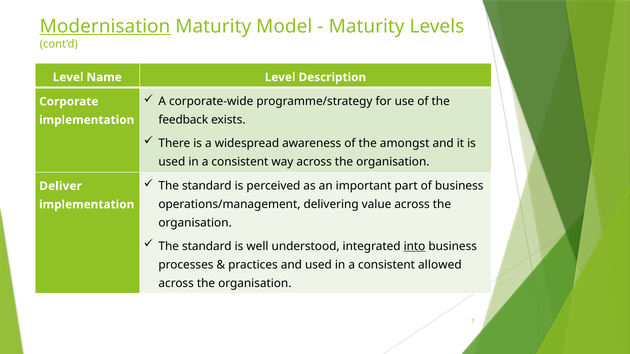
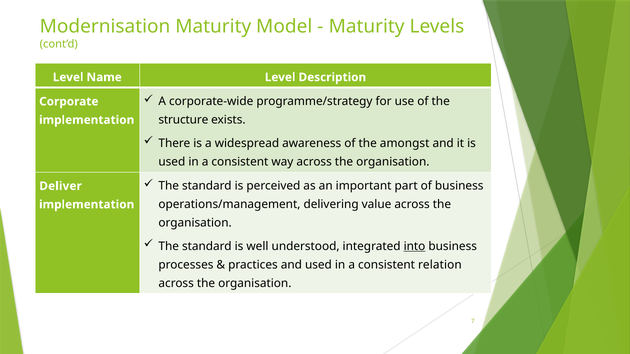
Modernisation underline: present -> none (105, 26)
feedback: feedback -> structure (183, 120)
allowed: allowed -> relation (440, 265)
